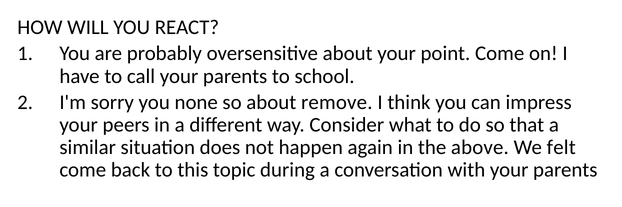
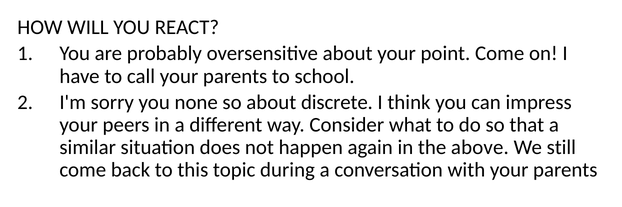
remove: remove -> discrete (337, 103)
felt: felt -> still (561, 148)
